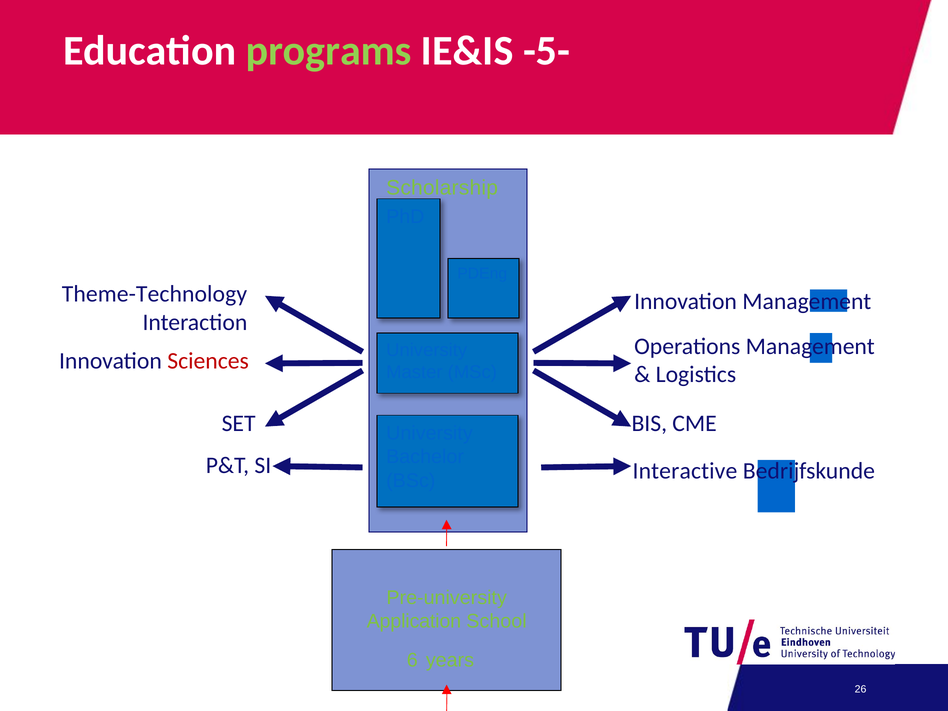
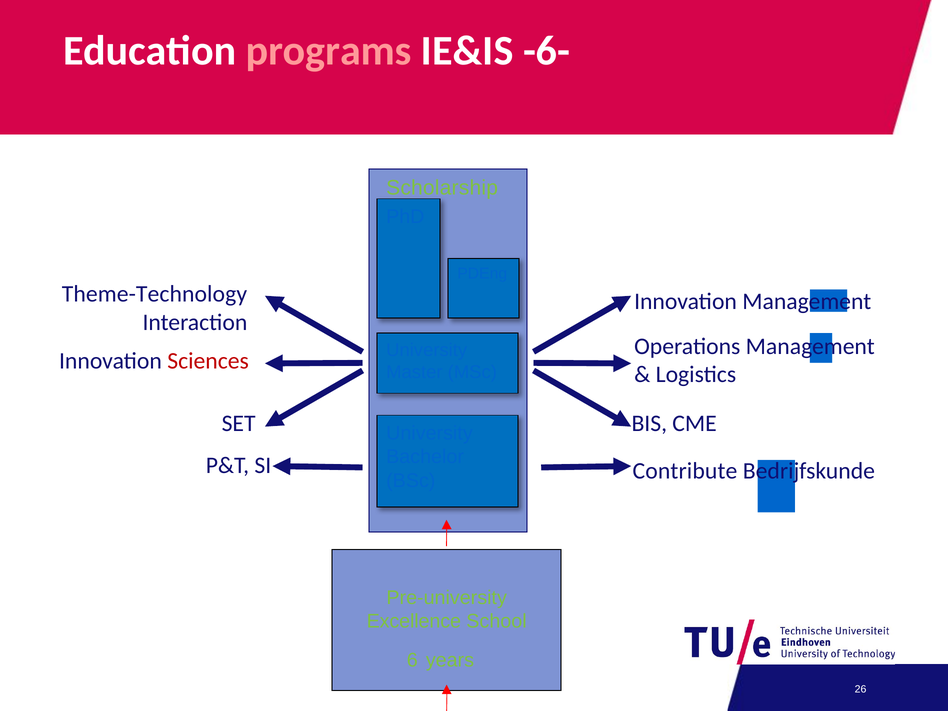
programs colour: light green -> pink (329, 51)
-5-: -5- -> -6- (547, 51)
Interactive: Interactive -> Contribute (685, 471)
Application: Application -> Excellence (414, 621)
